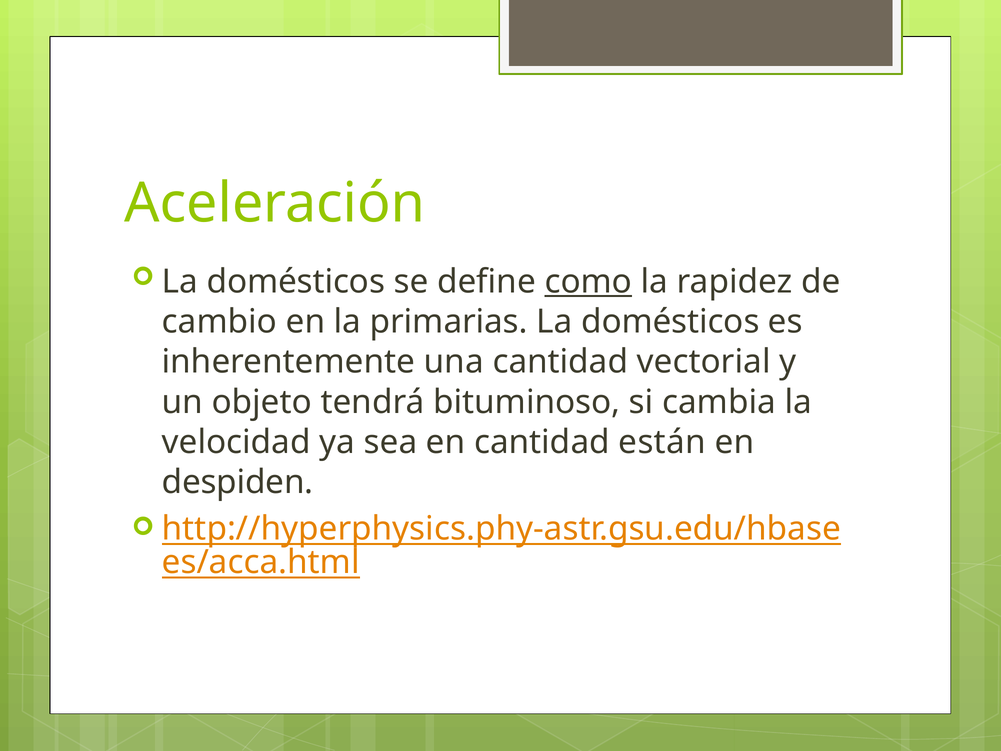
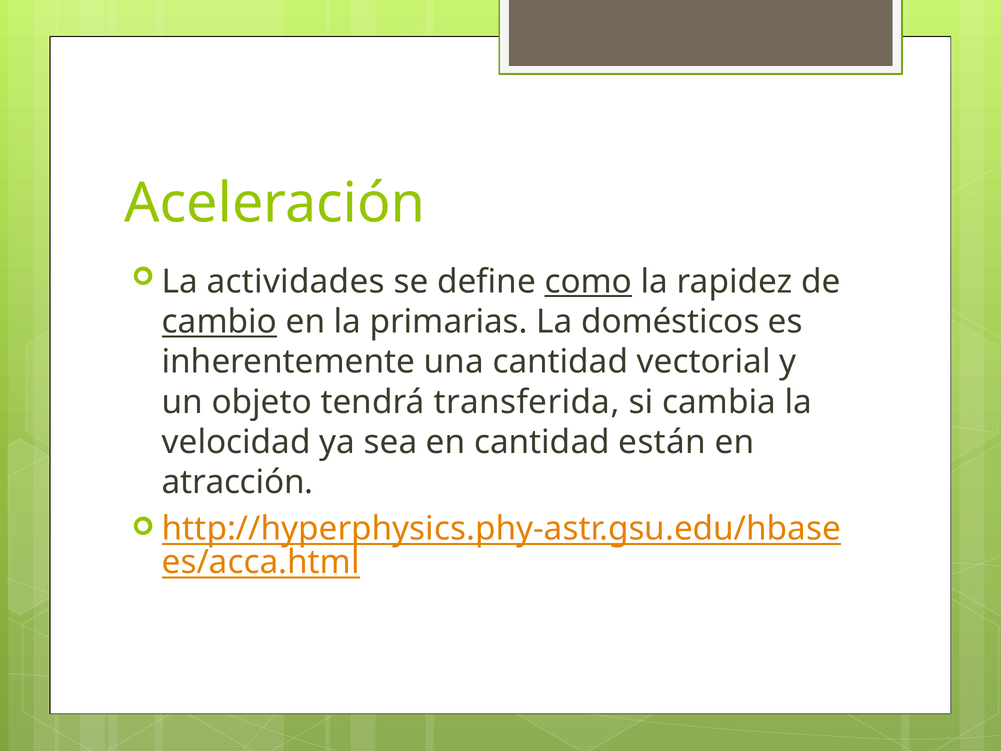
domésticos: domésticos -> actividades (296, 282)
cambio underline: none -> present (219, 322)
bituminoso: bituminoso -> transferida (527, 402)
despiden: despiden -> atracción (238, 482)
